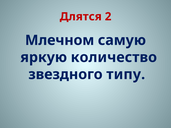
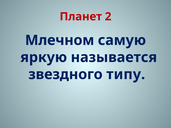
Длятся: Длятся -> Планет (81, 17)
количество: количество -> называется (114, 57)
